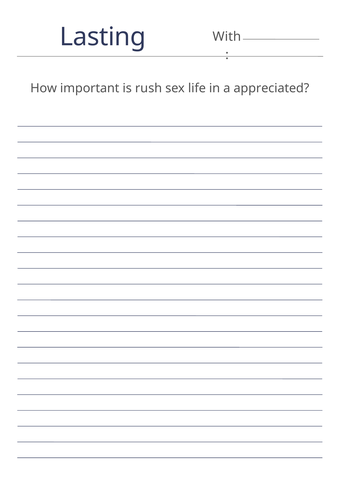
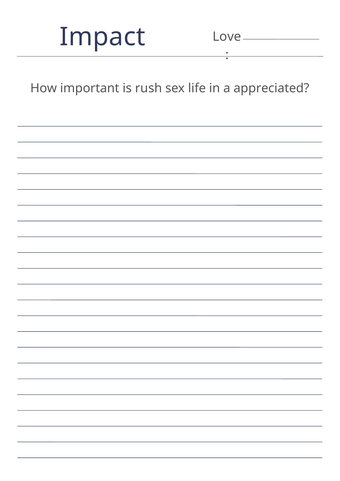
Lasting: Lasting -> Impact (103, 37)
With: With -> Love (227, 37)
